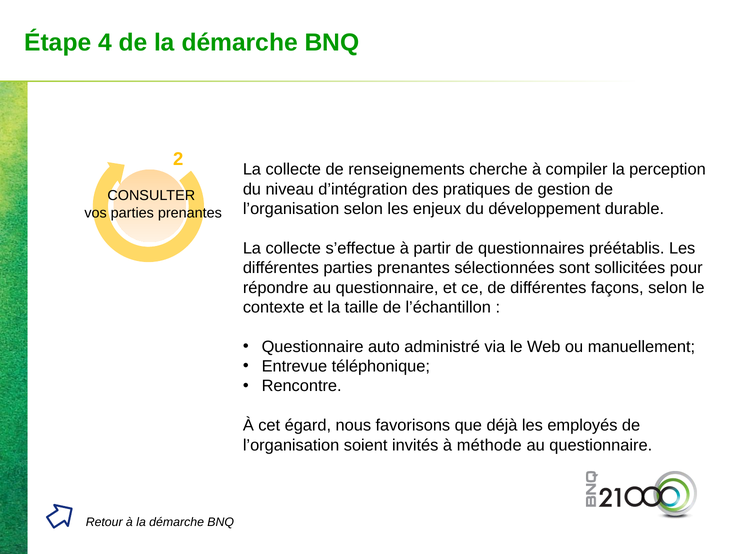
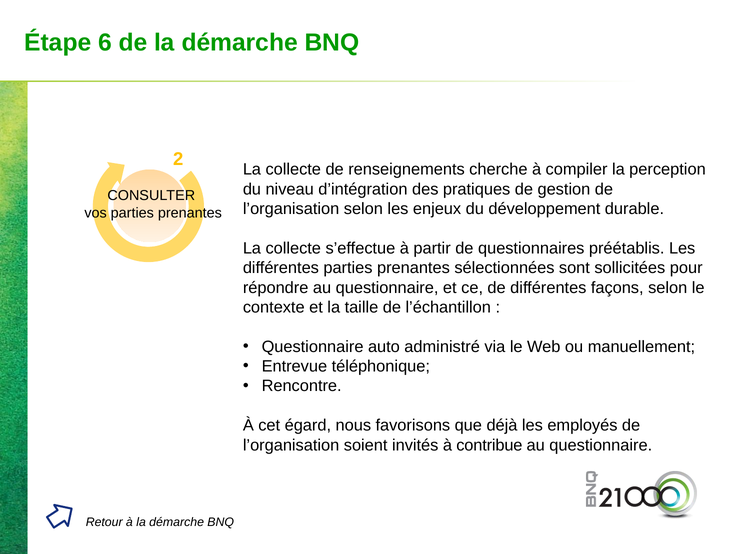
4: 4 -> 6 (105, 43)
méthode: méthode -> contribue (489, 445)
